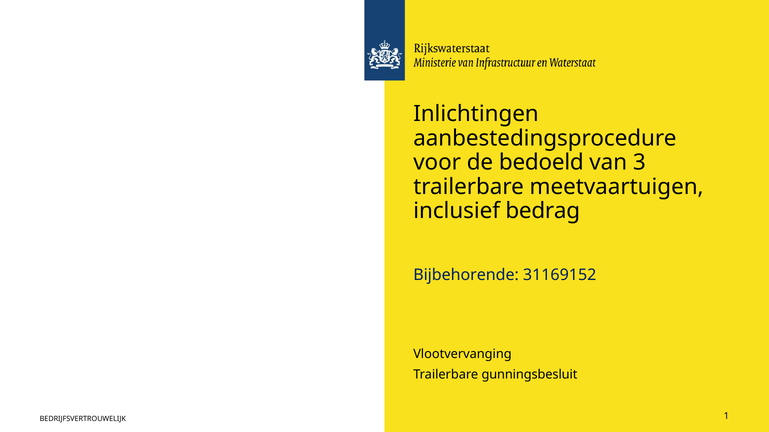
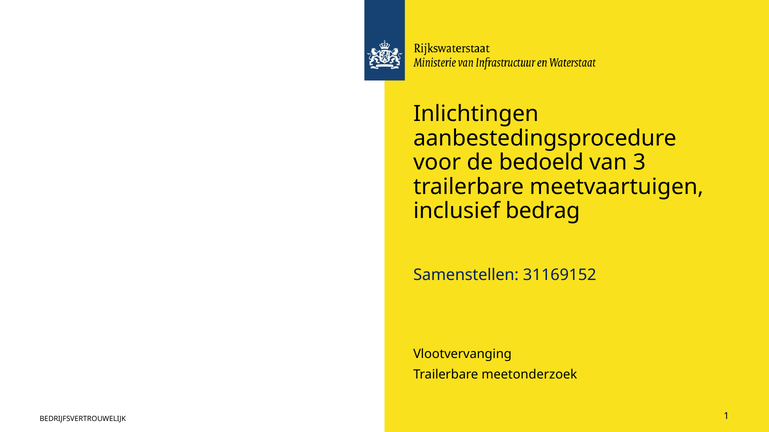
Bijbehorende: Bijbehorende -> Samenstellen (466, 275)
gunningsbesluit: gunningsbesluit -> meetonderzoek (529, 375)
